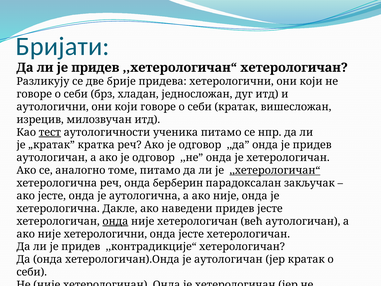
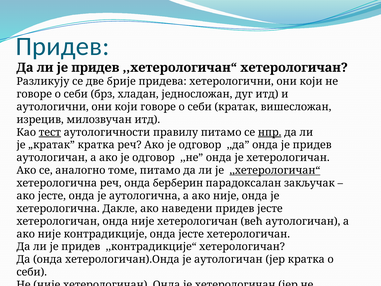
Бријати: Бријати -> Придев (62, 46)
ученика: ученика -> правилу (176, 132)
нпр underline: none -> present (270, 132)
онда underline: present -> none (115, 221)
није хетерологични: хетерологични -> контрадикције (105, 234)
јер кратак: кратак -> кратка (306, 259)
